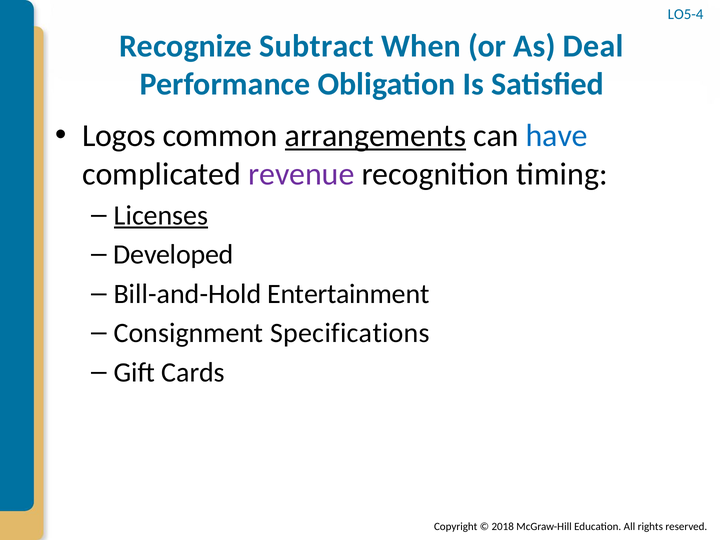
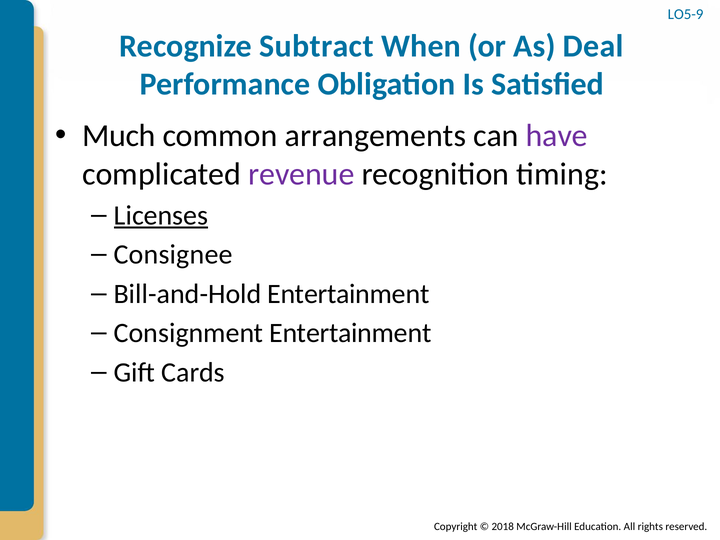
LO5-4: LO5-4 -> LO5-9 (686, 14)
Logos: Logos -> Much (119, 136)
arrangements underline: present -> none (375, 136)
have colour: blue -> purple (557, 136)
Developed: Developed -> Consignee (173, 255)
Consignment Specifications: Specifications -> Entertainment (350, 333)
